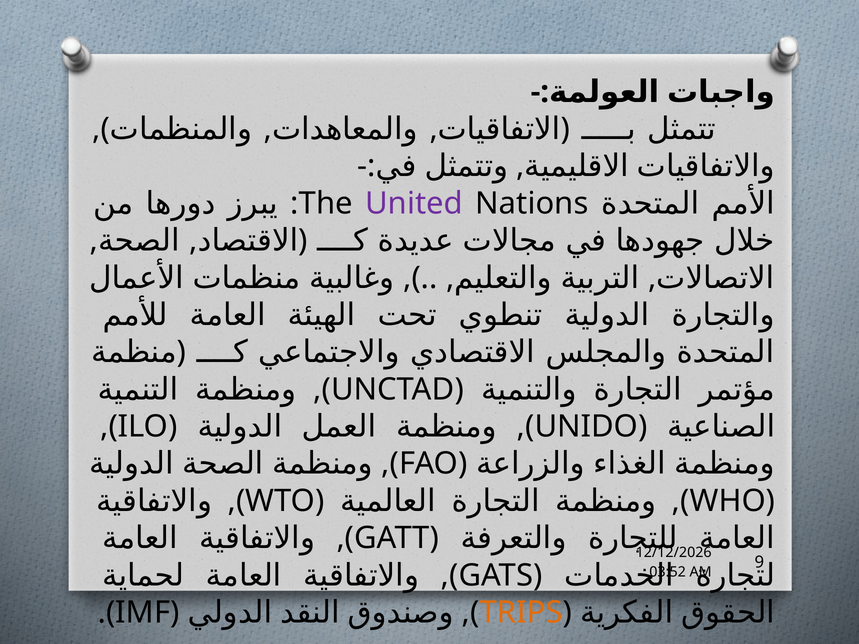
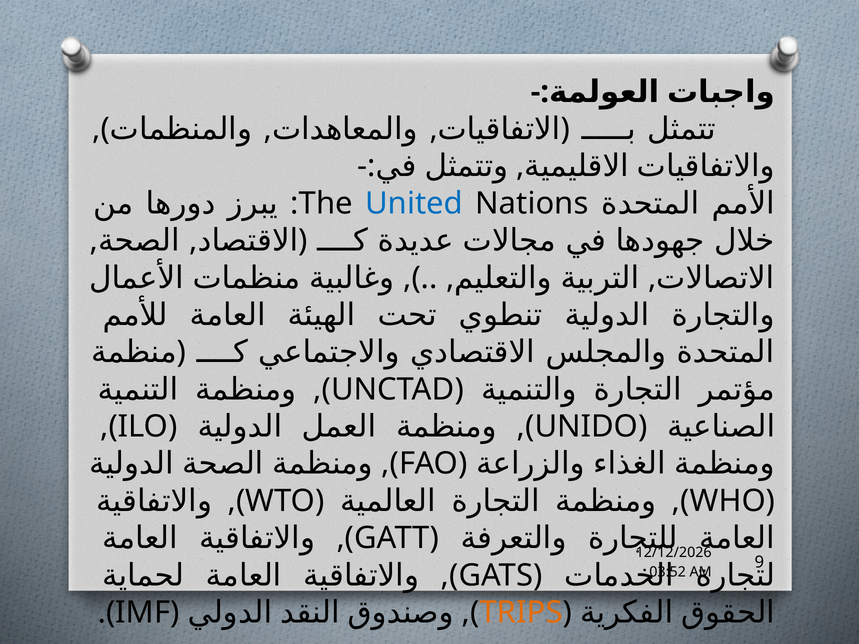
United colour: purple -> blue (414, 204)
